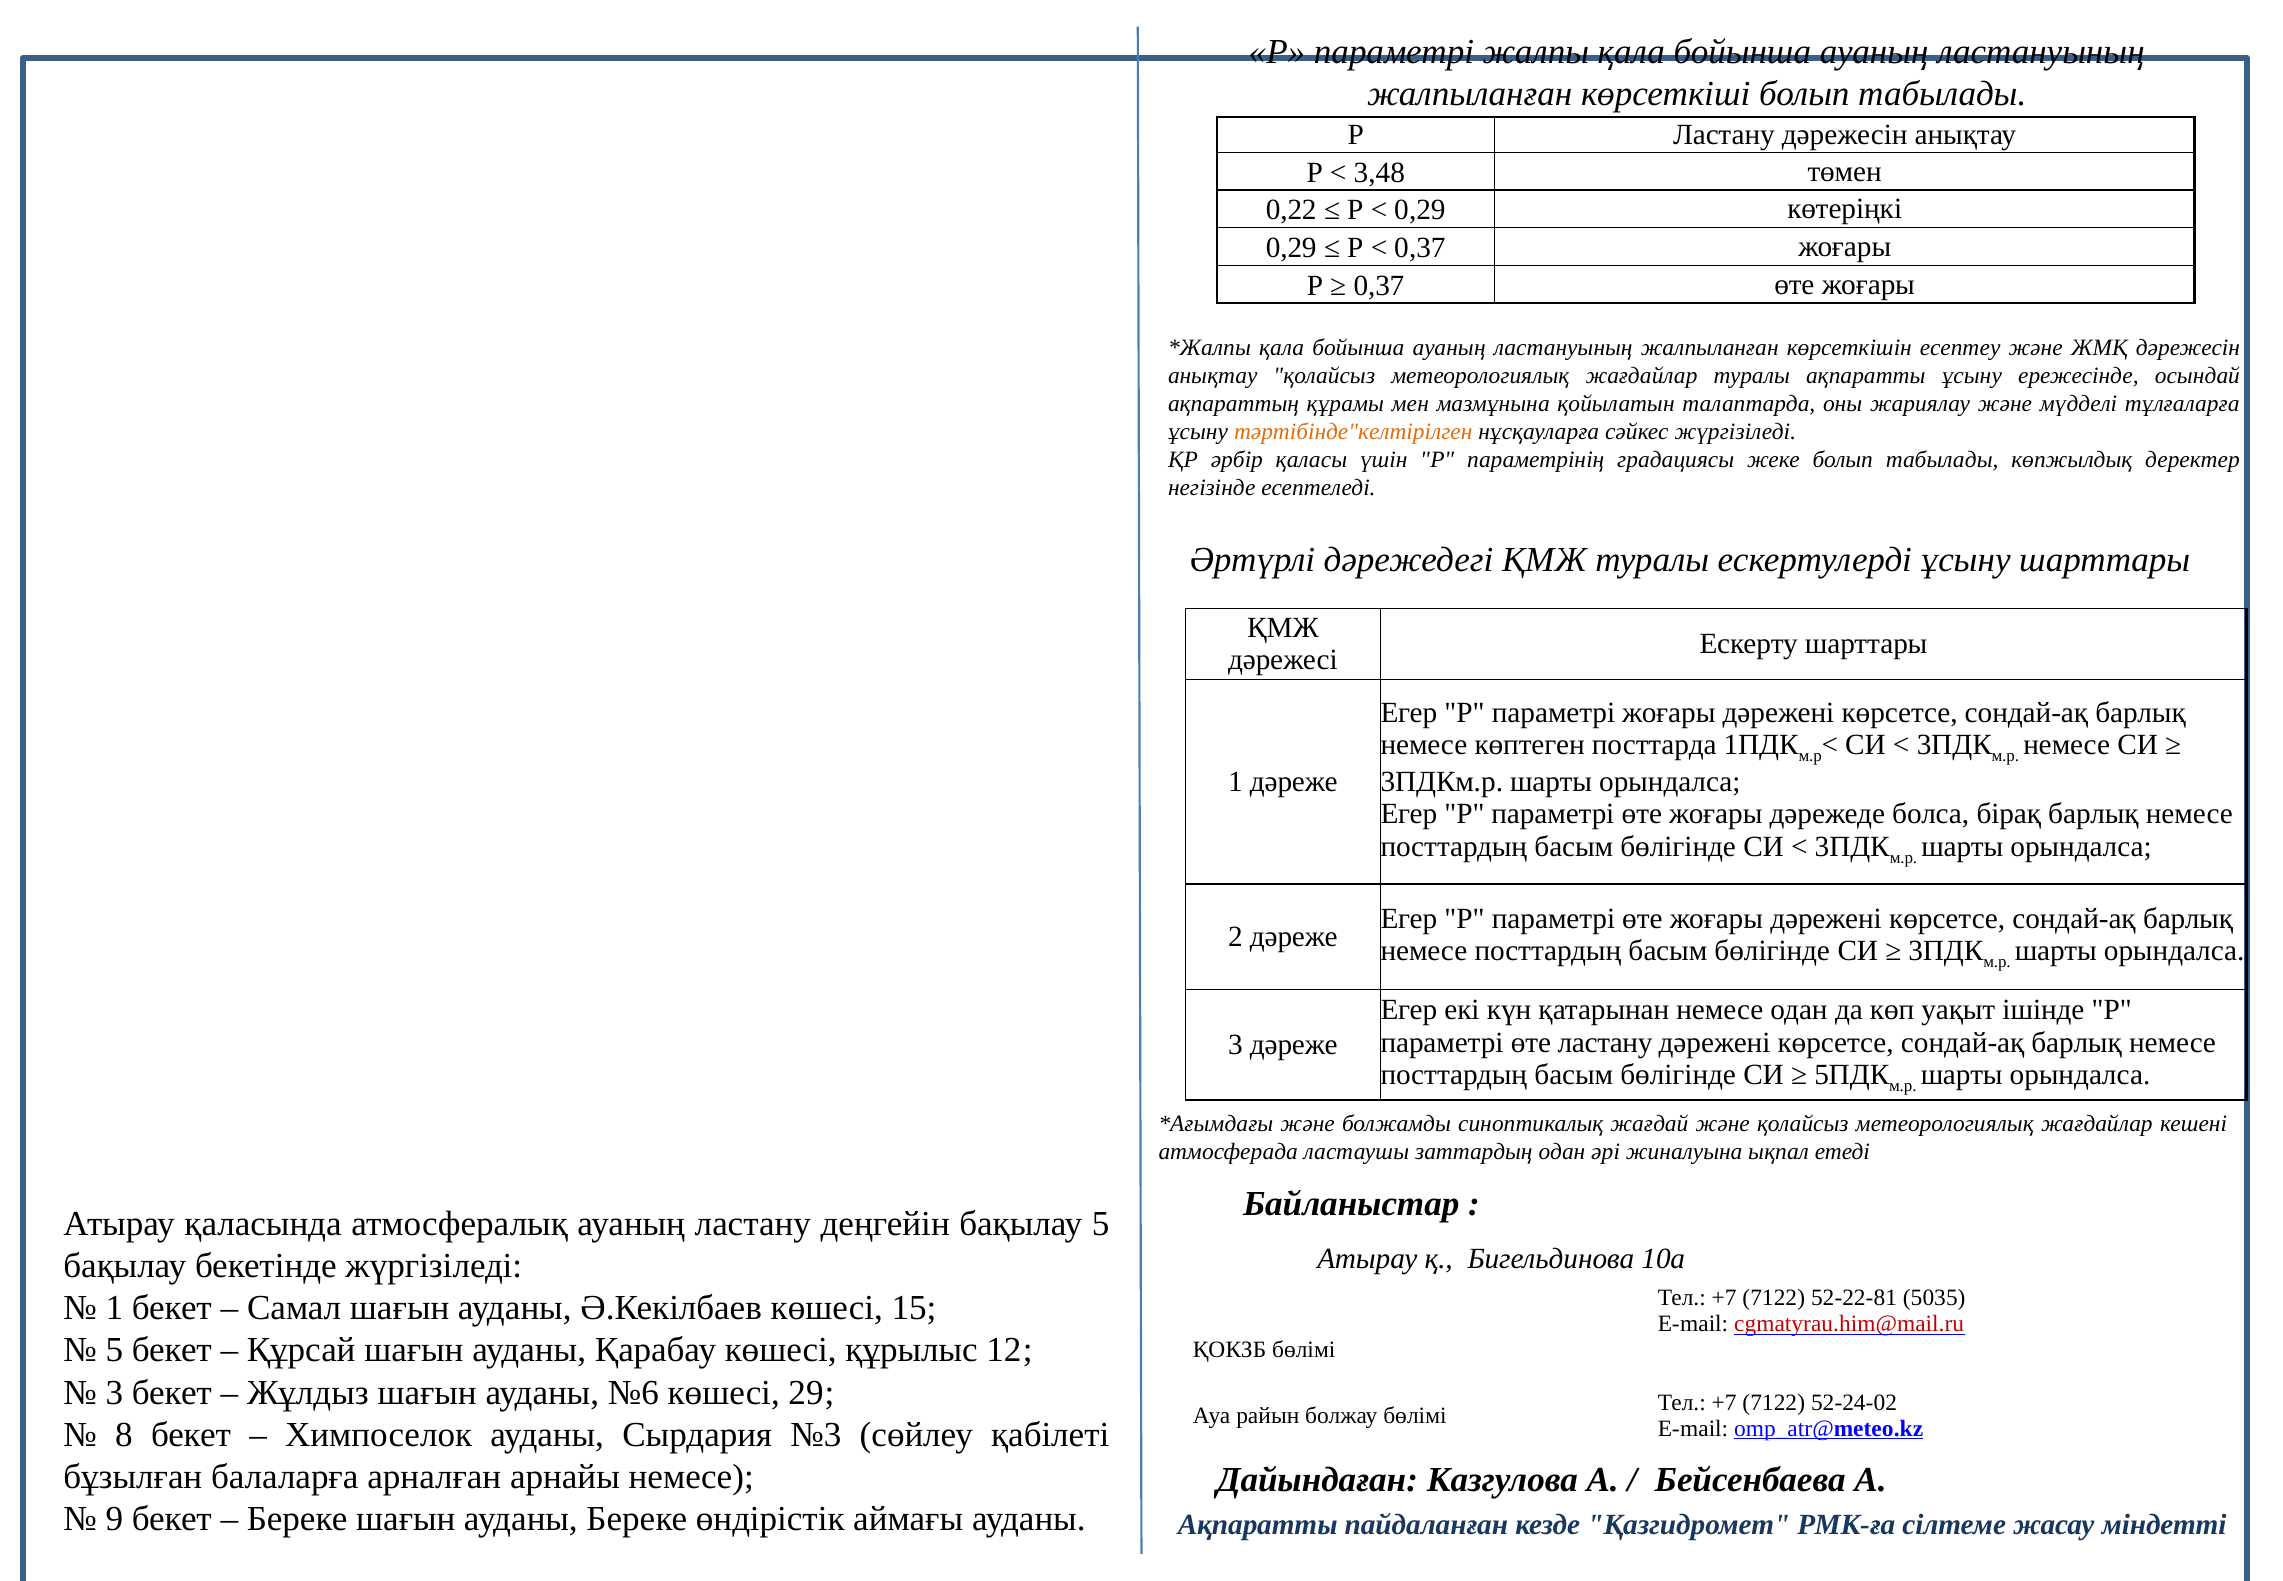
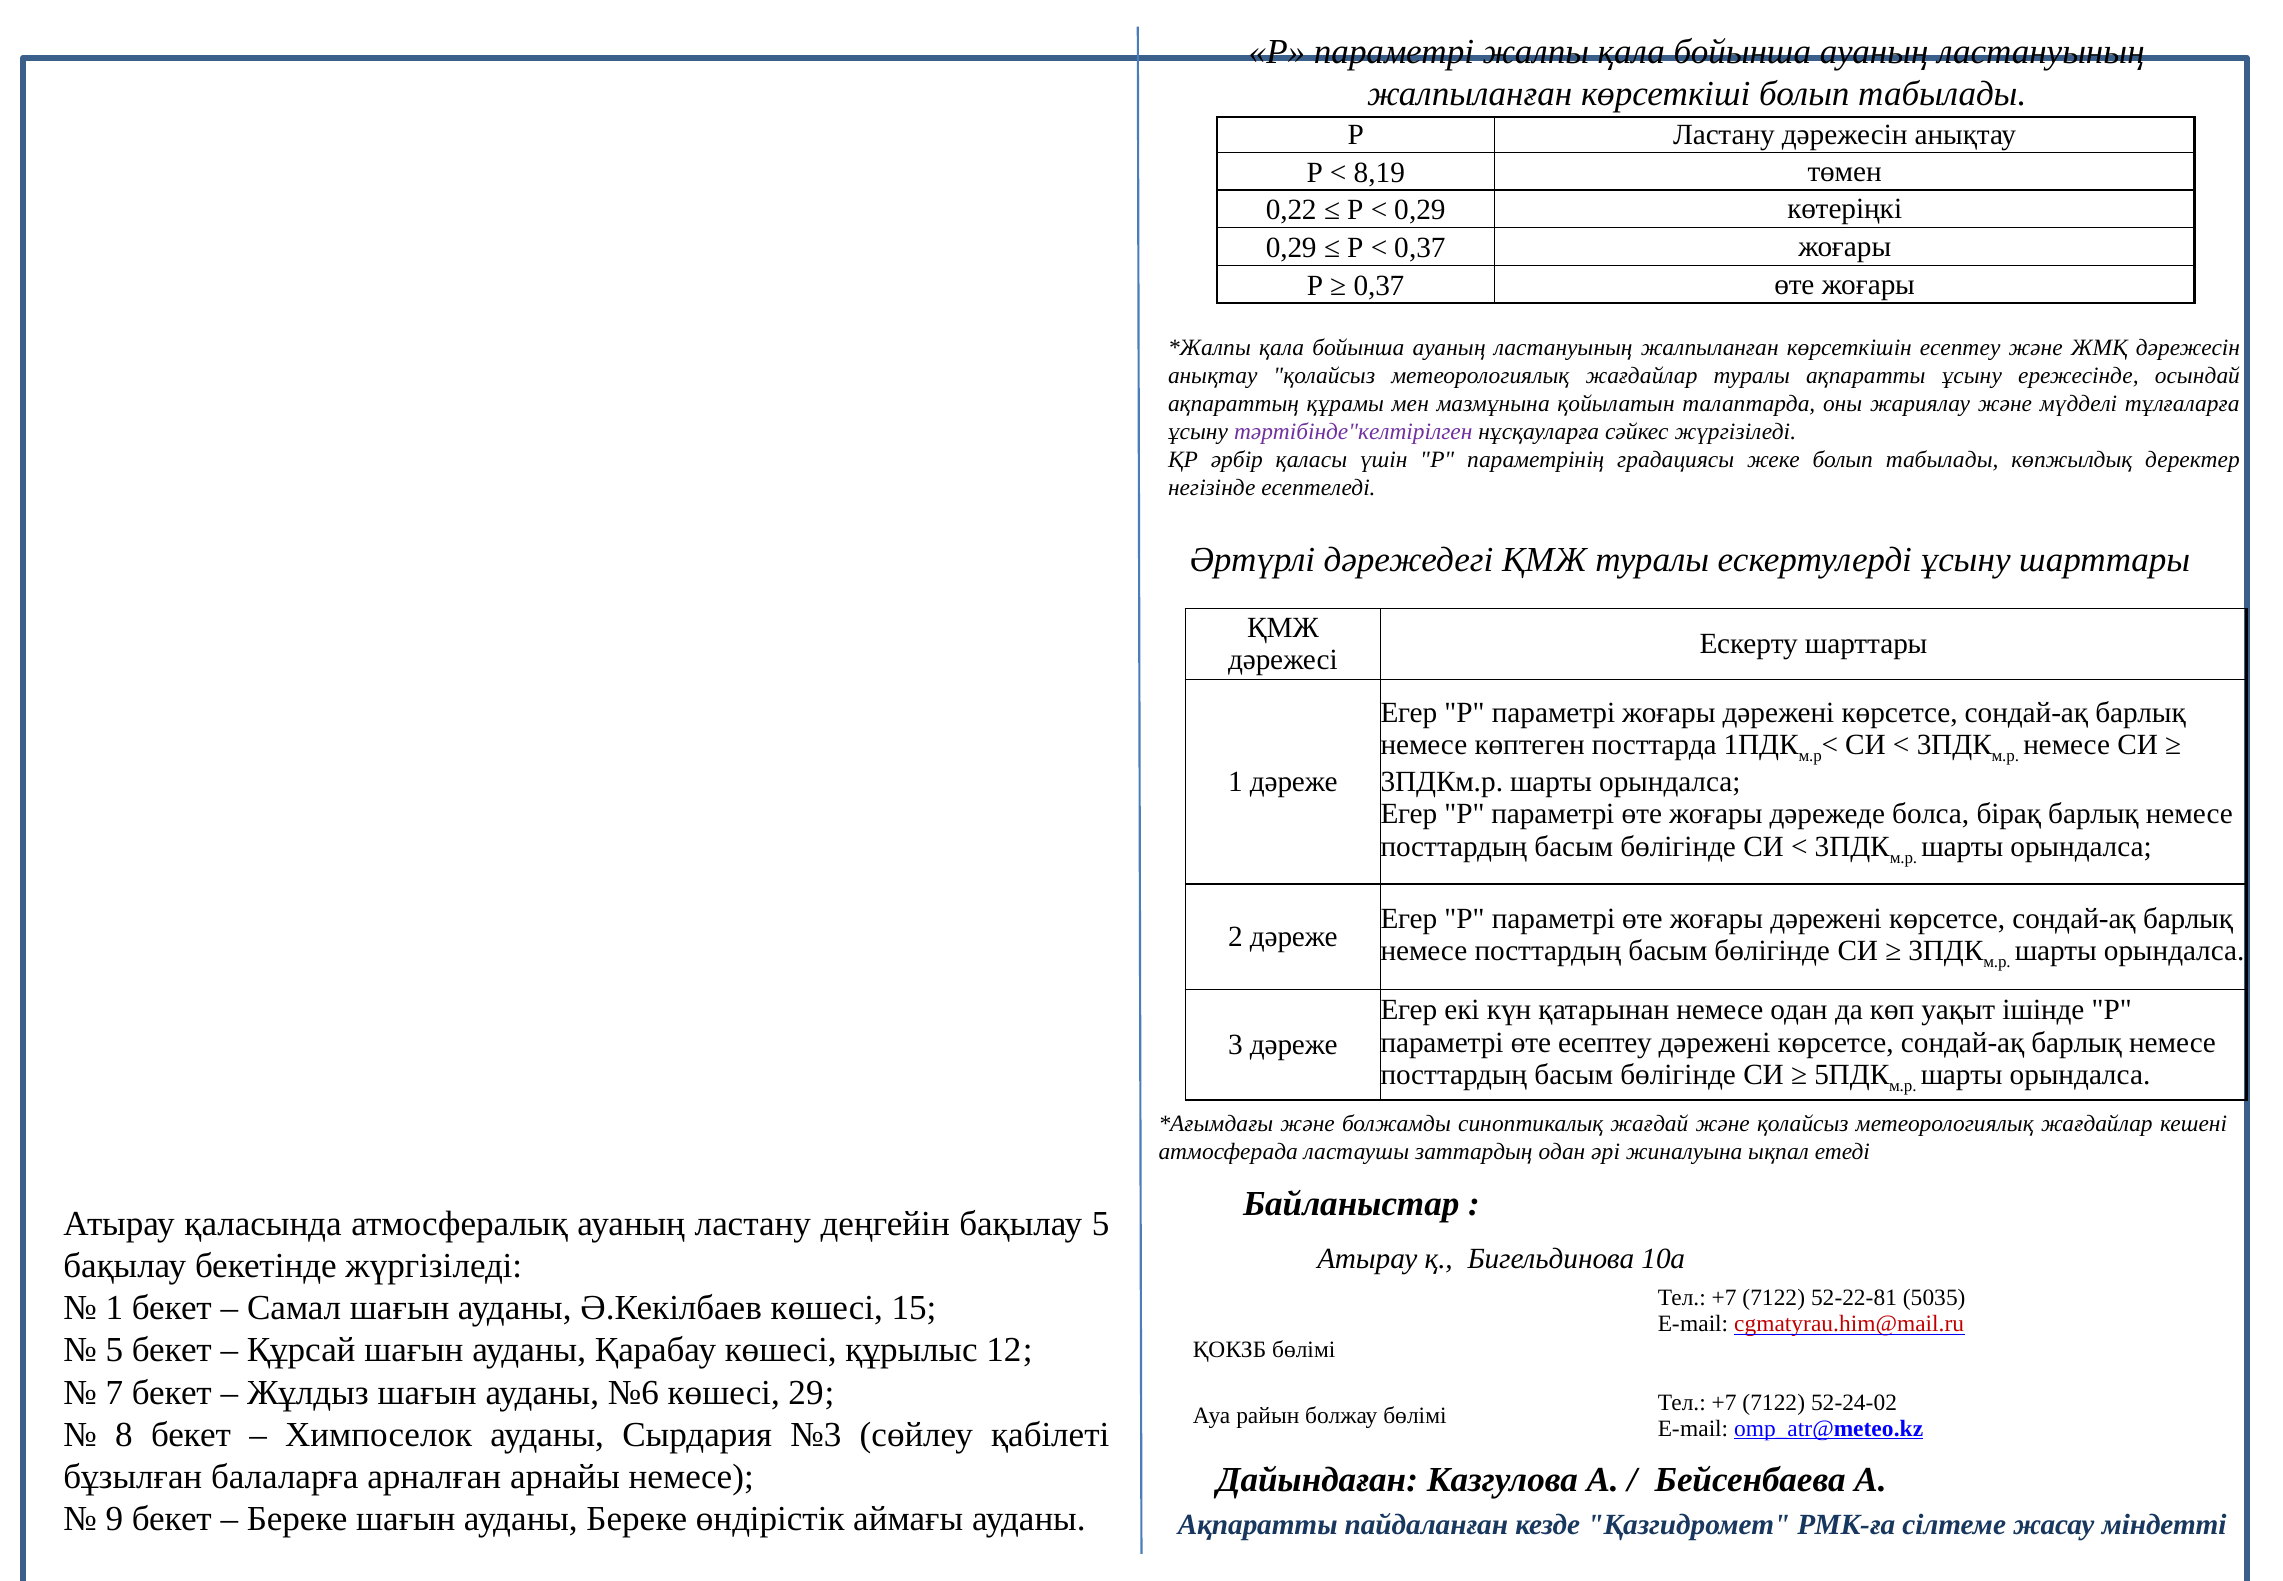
3,48: 3,48 -> 8,19 (1379, 172)
тәртібінде"келтірілген colour: orange -> purple (1353, 432)
өте ластану: ластану -> есептеу (1605, 1042)
3: 3 -> 7 (114, 1392)
